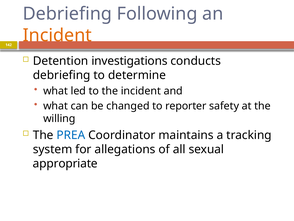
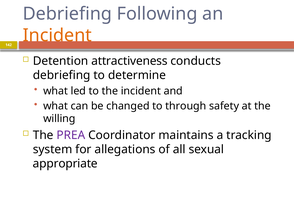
investigations: investigations -> attractiveness (129, 61)
reporter: reporter -> through (186, 106)
PREA colour: blue -> purple (71, 135)
